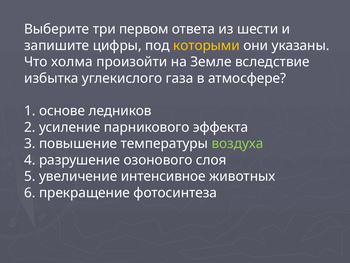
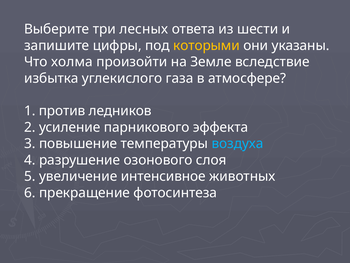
первом: первом -> лесных (144, 29)
основе: основе -> против (62, 111)
воздуха colour: light green -> light blue (237, 143)
